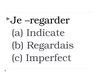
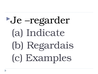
Imperfect: Imperfect -> Examples (49, 57)
